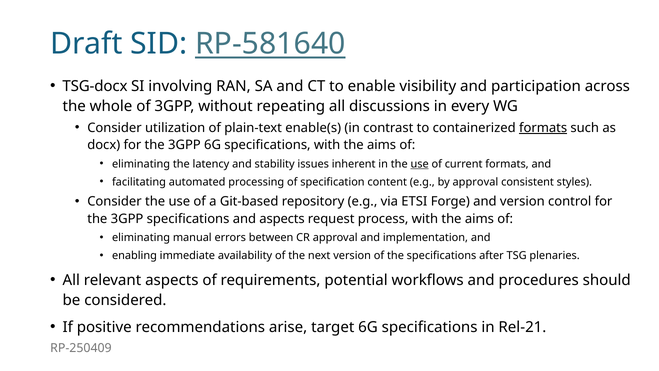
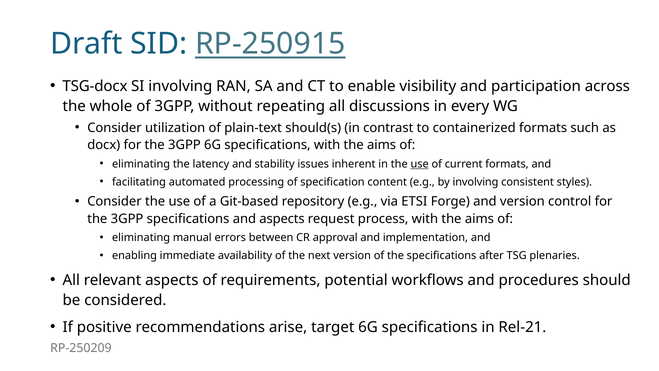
RP-581640: RP-581640 -> RP-250915 (270, 44)
enable(s: enable(s -> should(s (313, 128)
formats underline: present -> none (543, 128)
by approval: approval -> involving (475, 182)
RP-250409: RP-250409 -> RP-250209 (81, 348)
